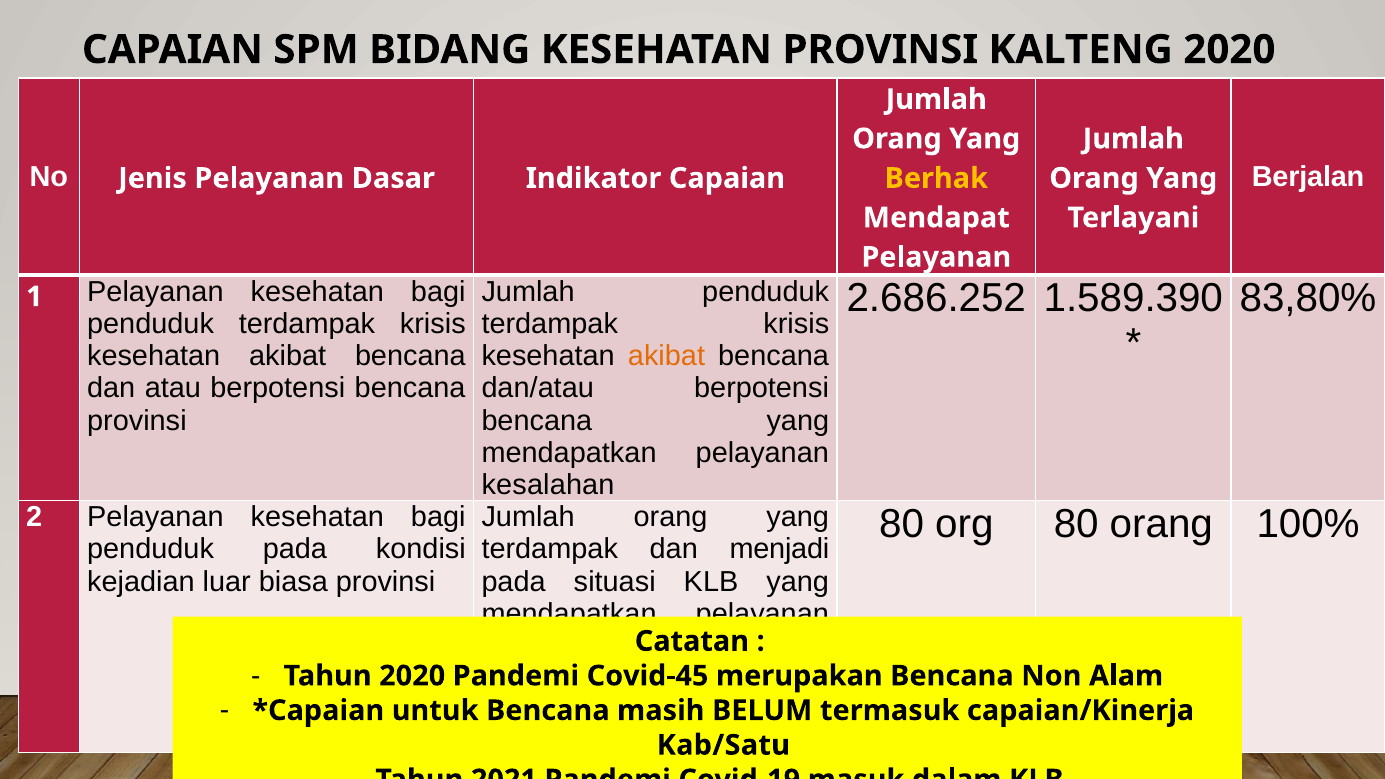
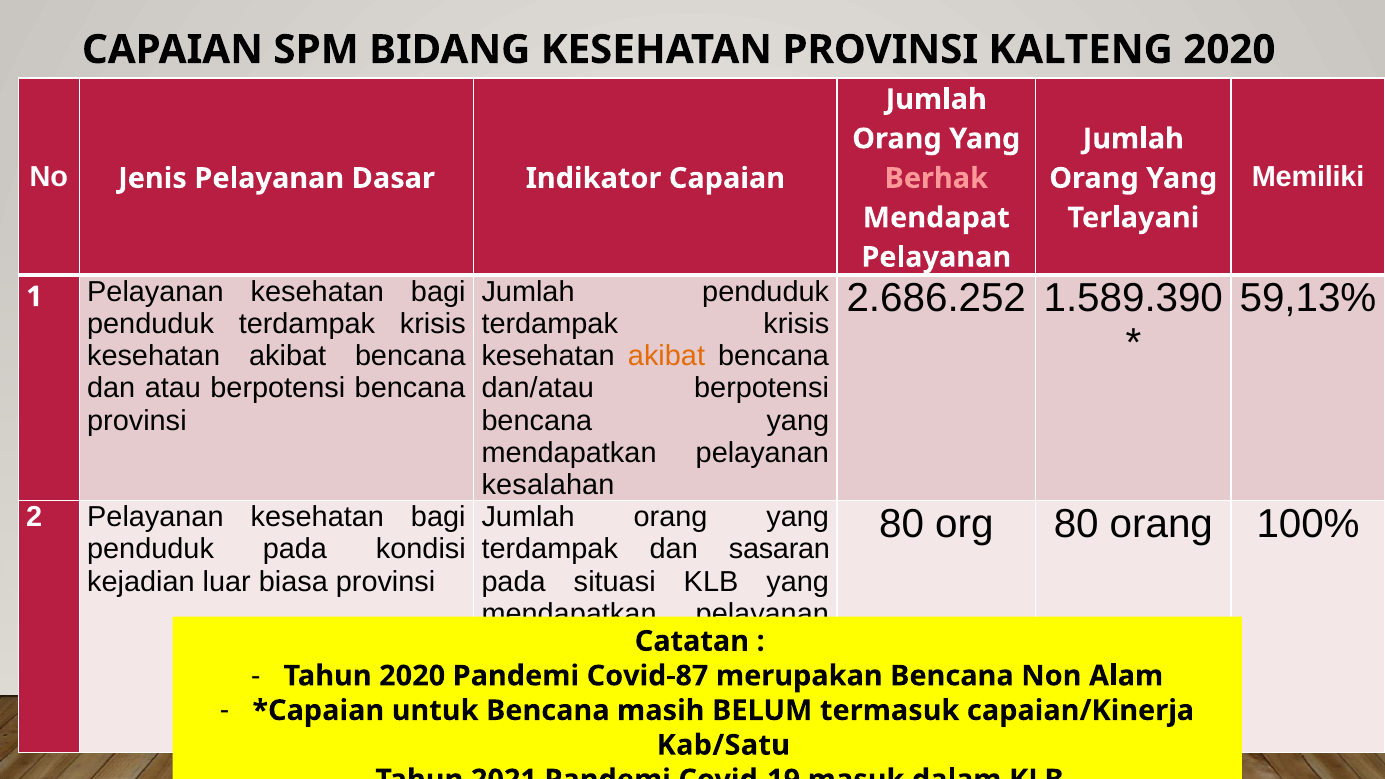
Berjalan: Berjalan -> Memiliki (1308, 177)
Berhak colour: yellow -> pink (936, 178)
83,80%: 83,80% -> 59,13% (1308, 298)
menjadi: menjadi -> sasaran (779, 549)
Covid-45: Covid-45 -> Covid-87 (648, 676)
